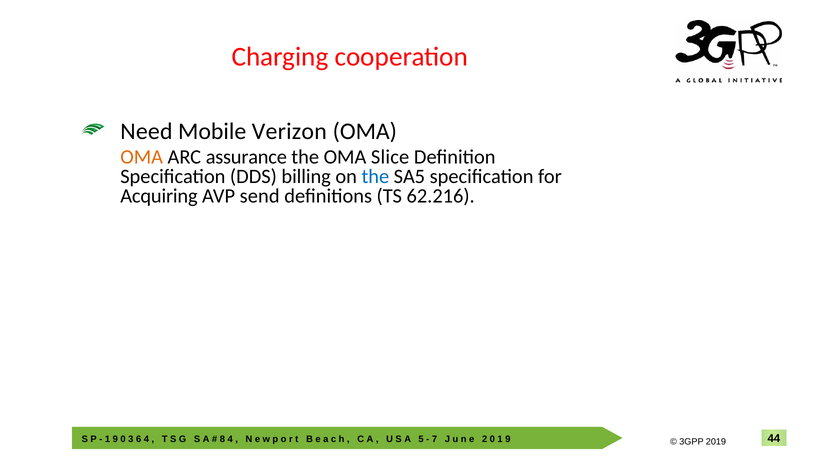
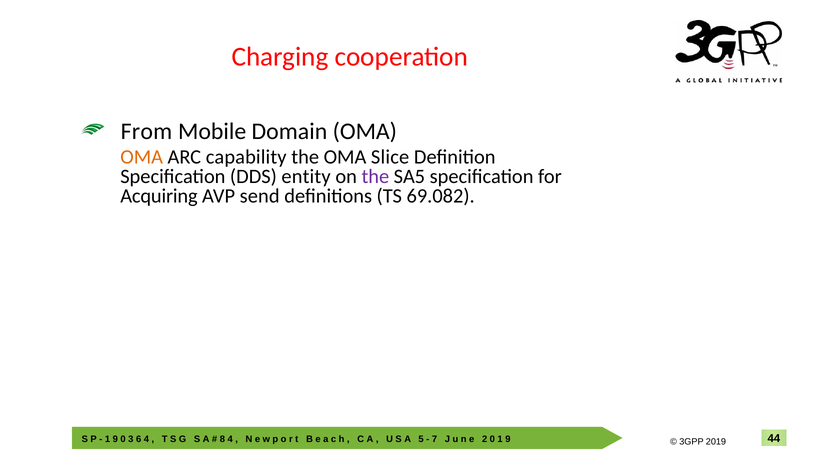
Need: Need -> From (146, 131)
Verizon: Verizon -> Domain (289, 131)
assurance: assurance -> capability (246, 157)
billing: billing -> entity (306, 177)
the colour: blue -> purple (375, 177)
62.216: 62.216 -> 69.082 (441, 196)
